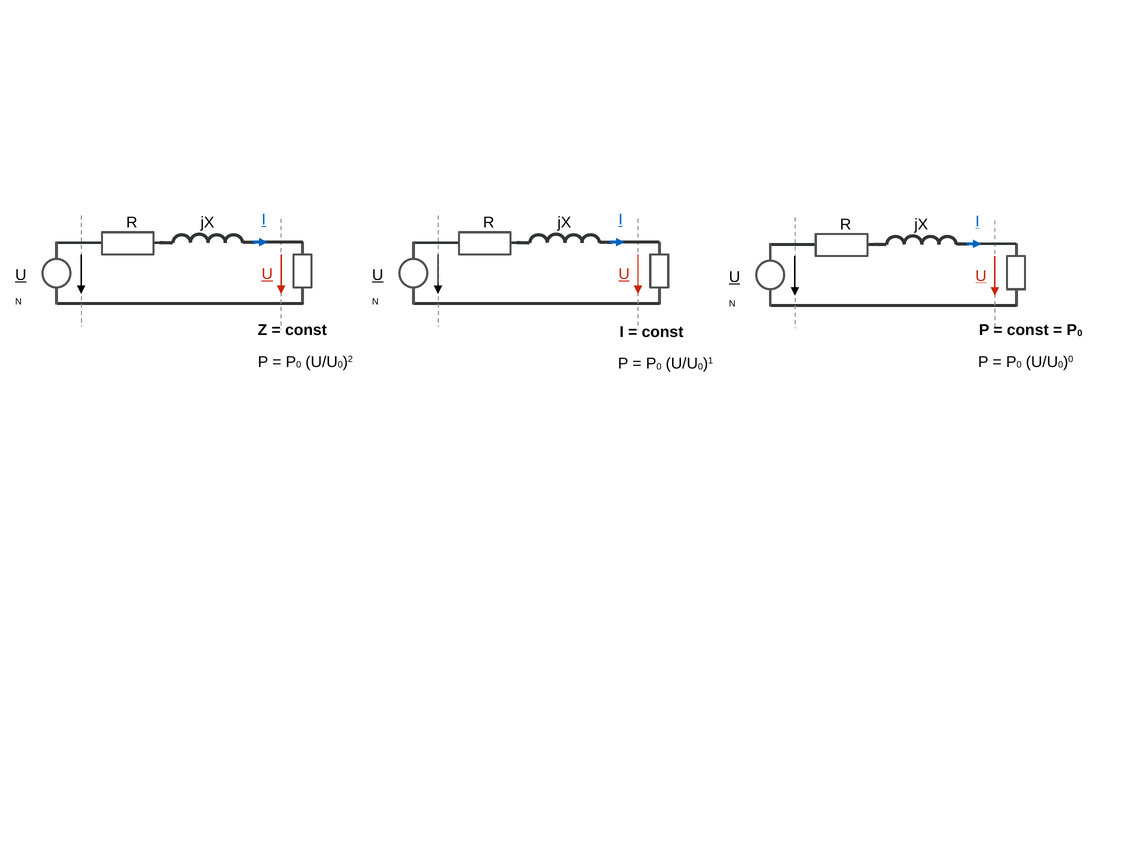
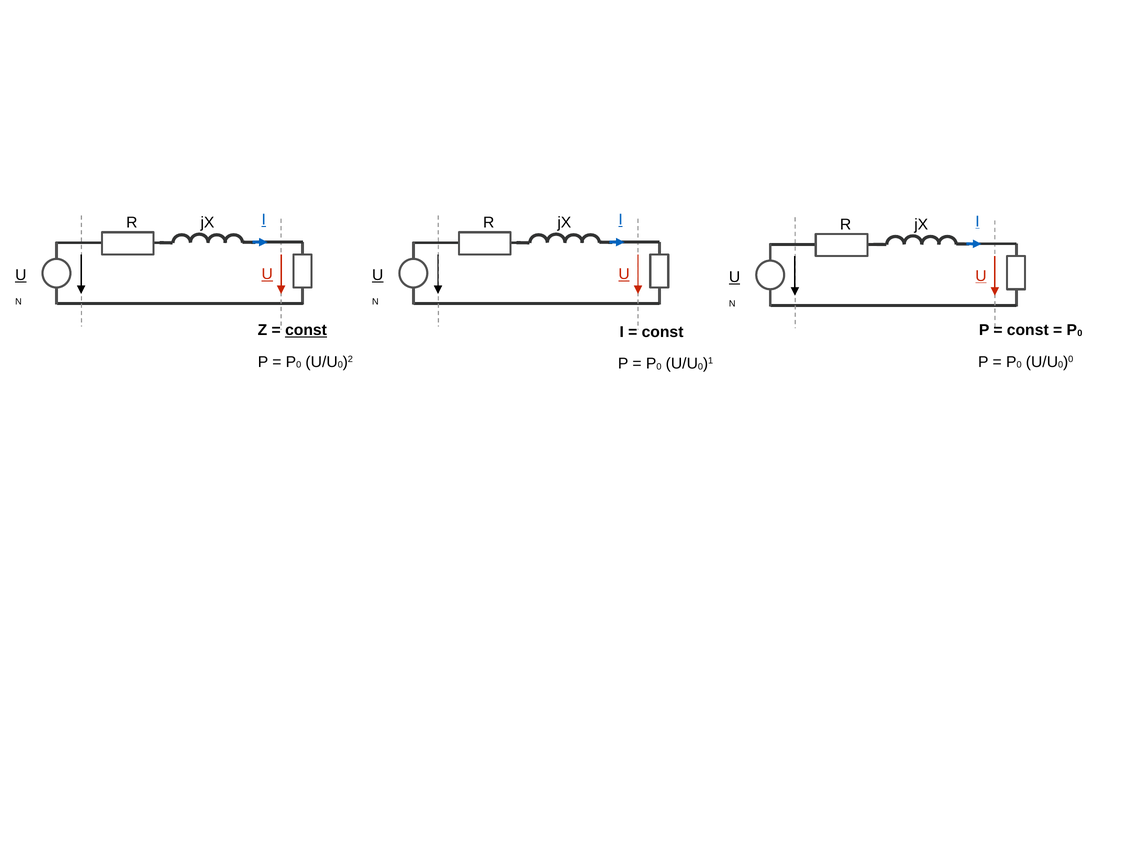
const underline: none -> present (306, 330)
